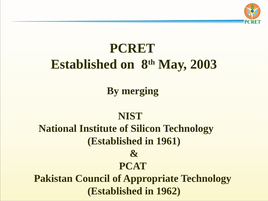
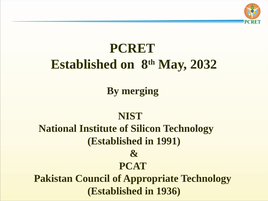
2003: 2003 -> 2032 (204, 64)
1961: 1961 -> 1991 (168, 141)
1962: 1962 -> 1936 (168, 191)
